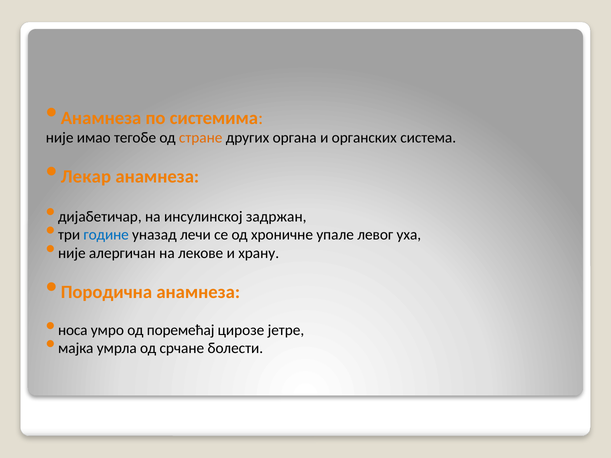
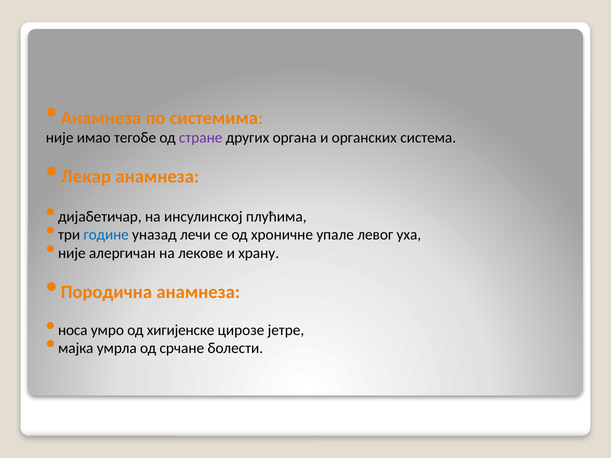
стране colour: orange -> purple (201, 138)
задржан: задржан -> плућима (276, 217)
поремећај: поремећај -> хигијенске (181, 330)
